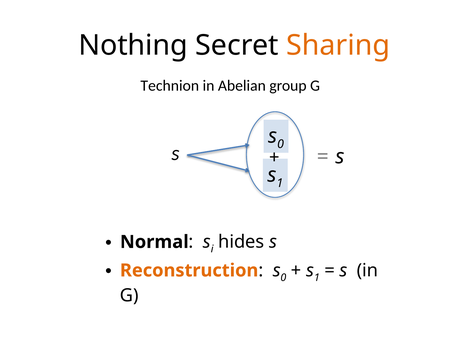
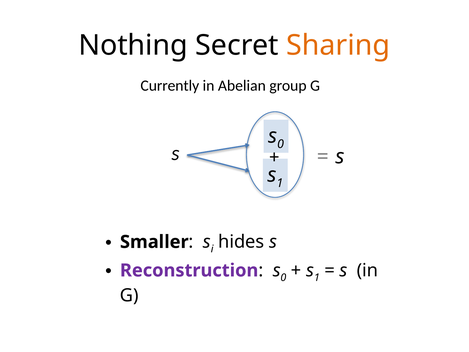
Technion: Technion -> Currently (170, 85)
Normal: Normal -> Smaller (154, 242)
Reconstruction colour: orange -> purple (189, 270)
